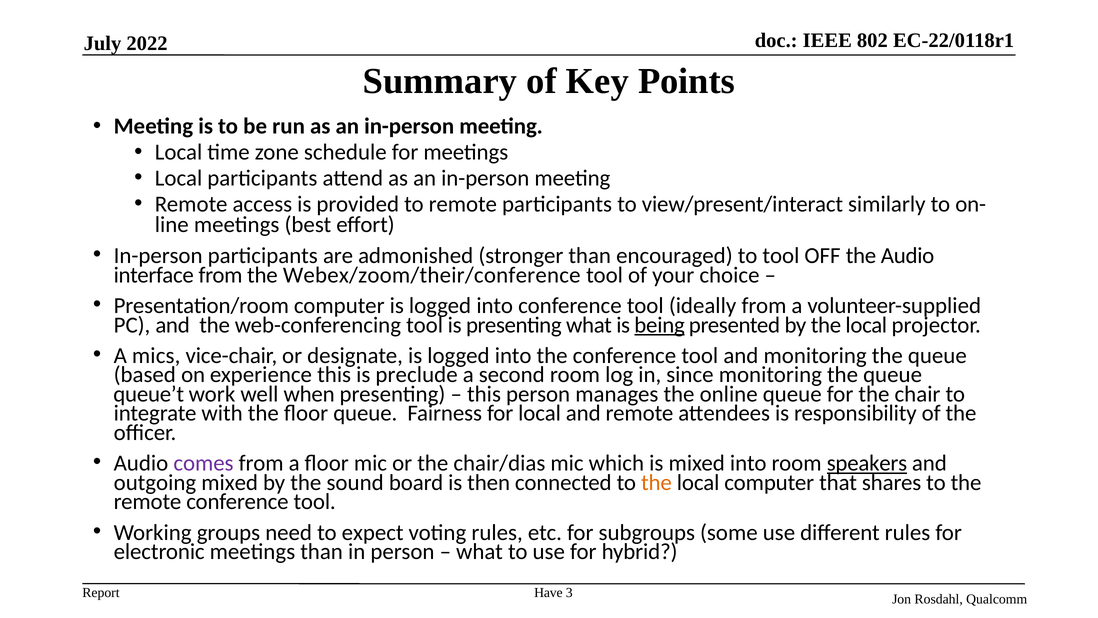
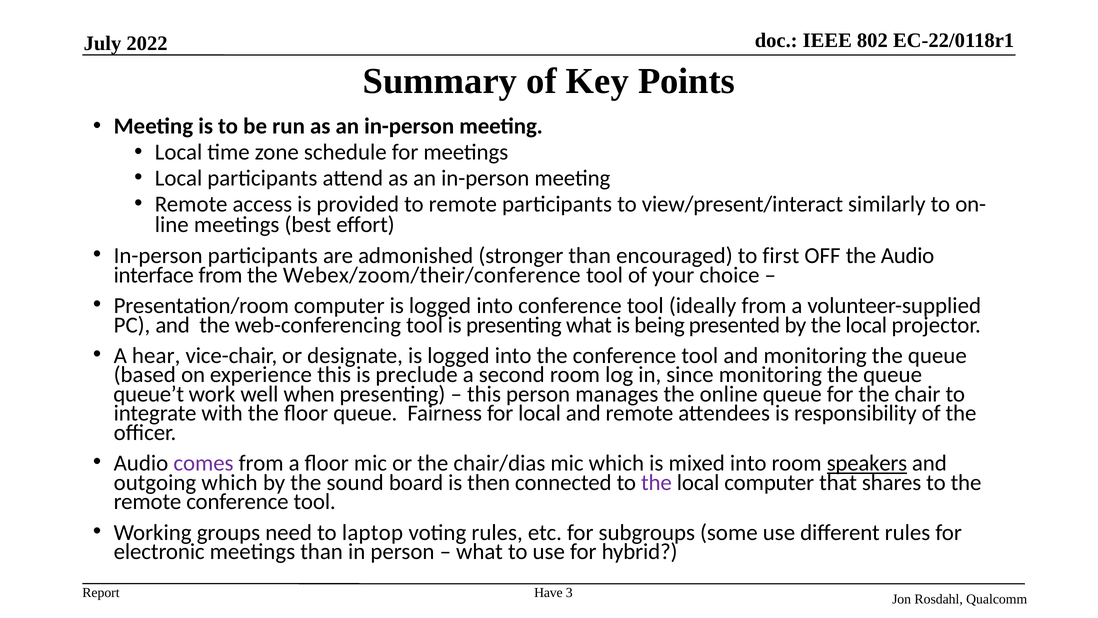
to tool: tool -> first (781, 256)
being underline: present -> none (660, 325)
mics: mics -> hear (156, 355)
outgoing mixed: mixed -> which (230, 482)
the colour: orange -> purple (656, 482)
expect: expect -> laptop (373, 532)
